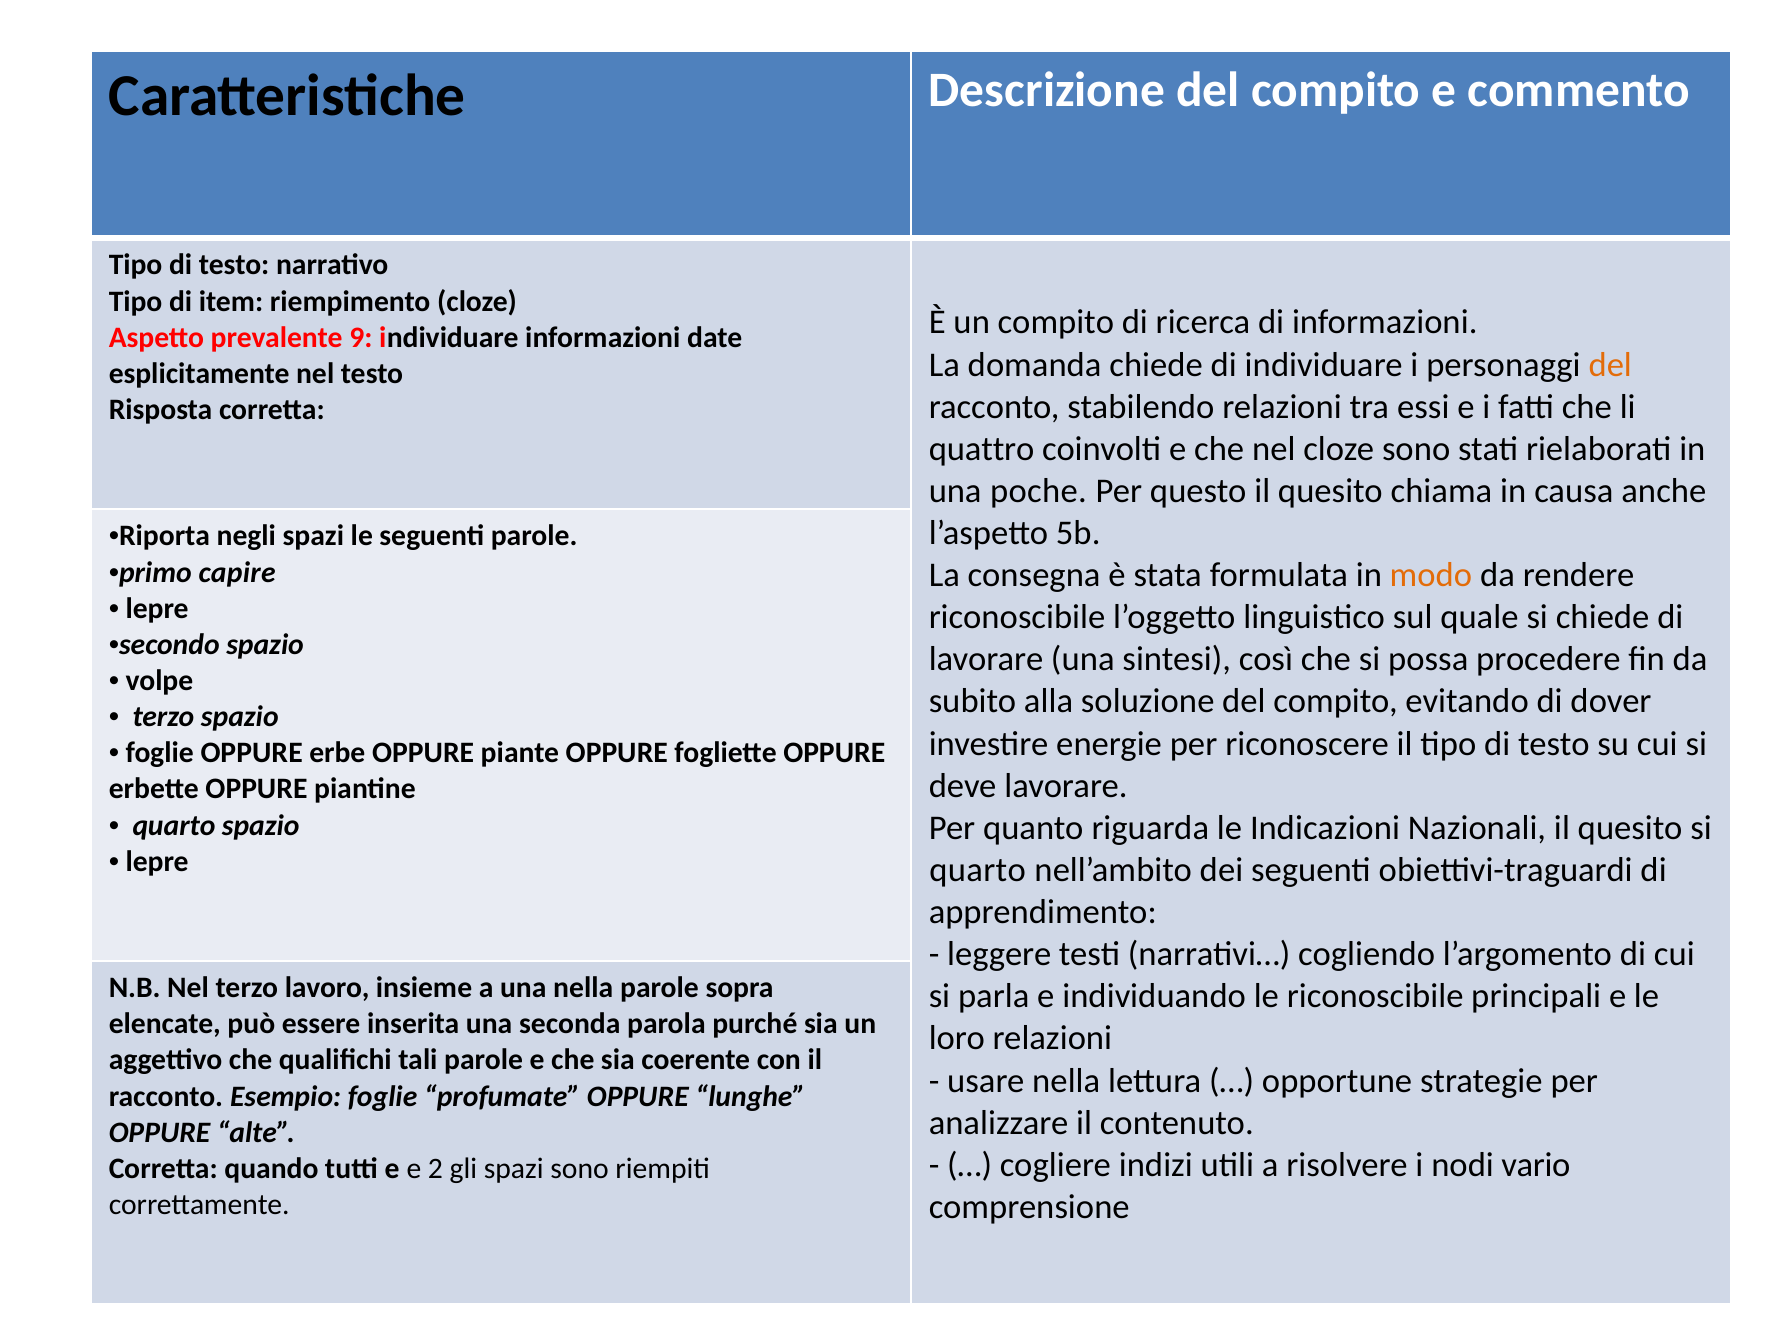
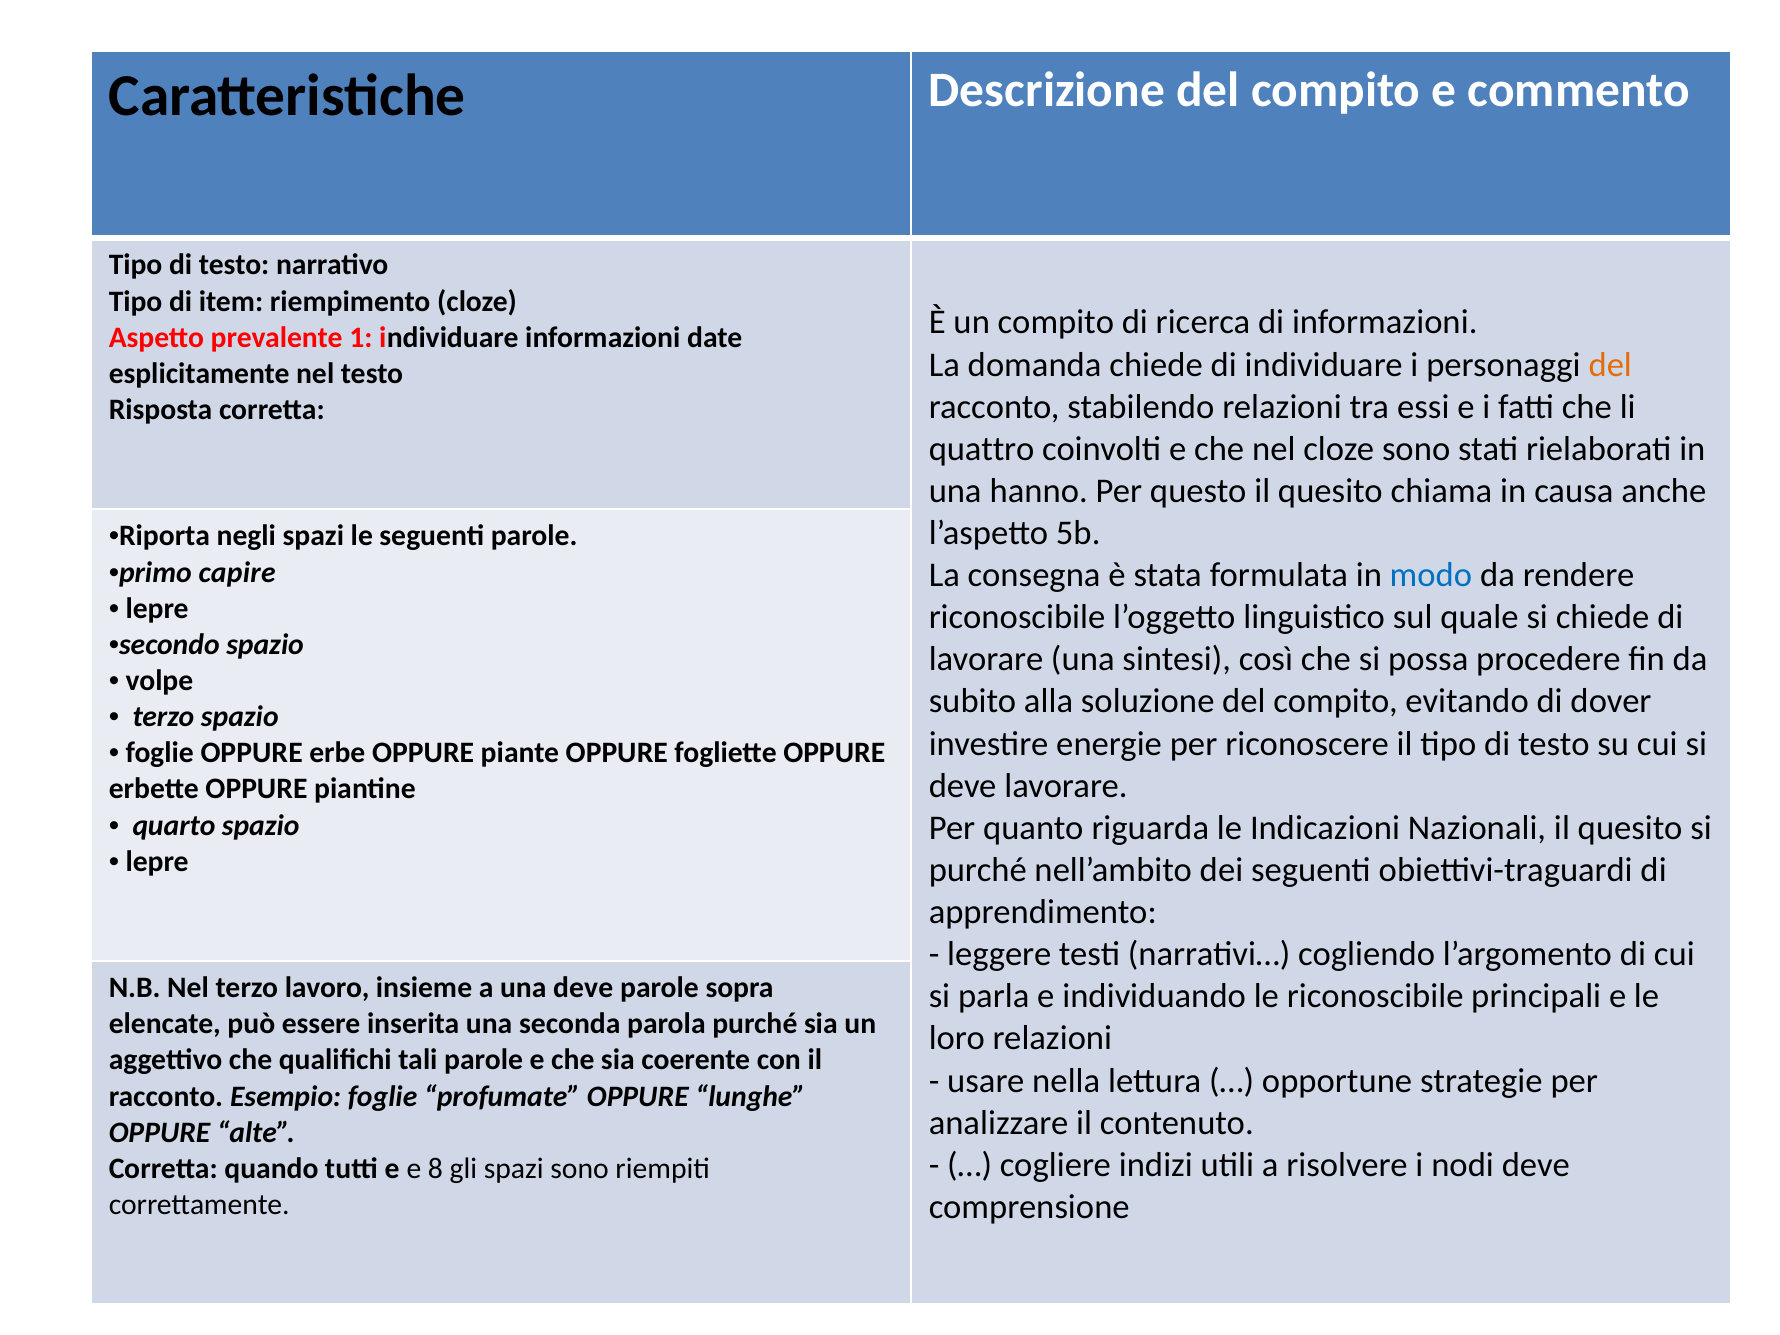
9: 9 -> 1 (361, 337)
poche: poche -> hanno (1039, 491)
modo colour: orange -> blue (1431, 575)
quarto: quarto -> purché (978, 870)
una nella: nella -> deve (583, 988)
nodi vario: vario -> deve (1536, 1165)
2: 2 -> 8 (435, 1169)
